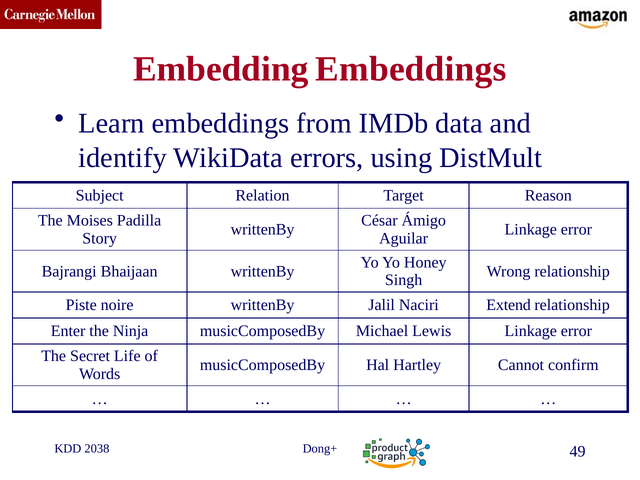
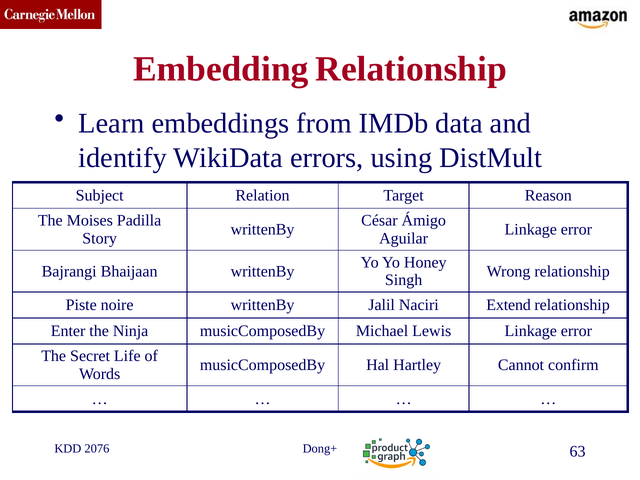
Embedding Embeddings: Embeddings -> Relationship (411, 69)
2038: 2038 -> 2076 (97, 449)
49: 49 -> 63 (578, 451)
